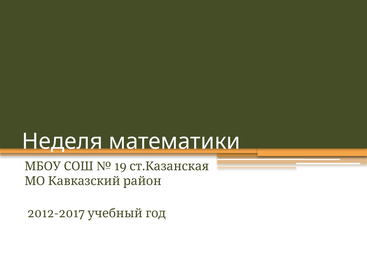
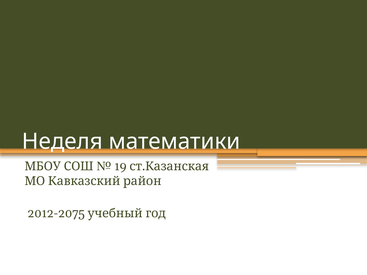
2012-2017: 2012-2017 -> 2012-2075 (56, 214)
